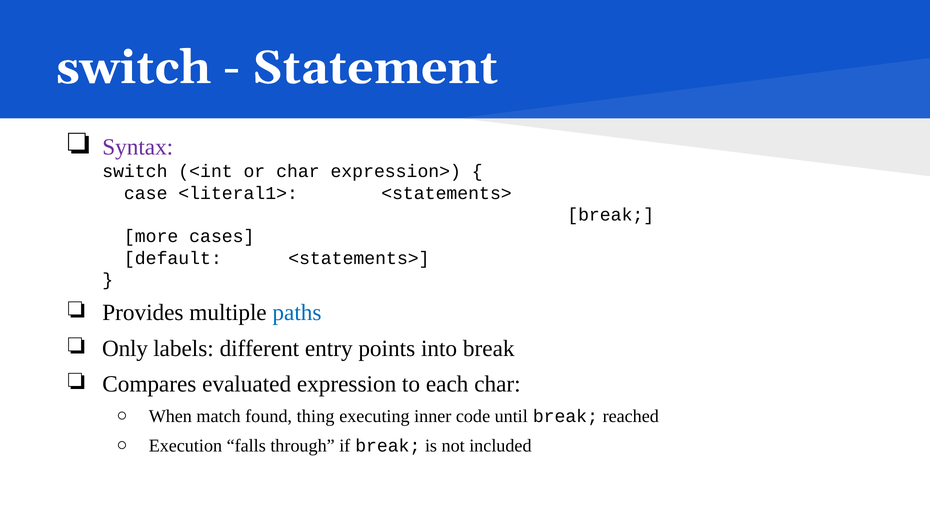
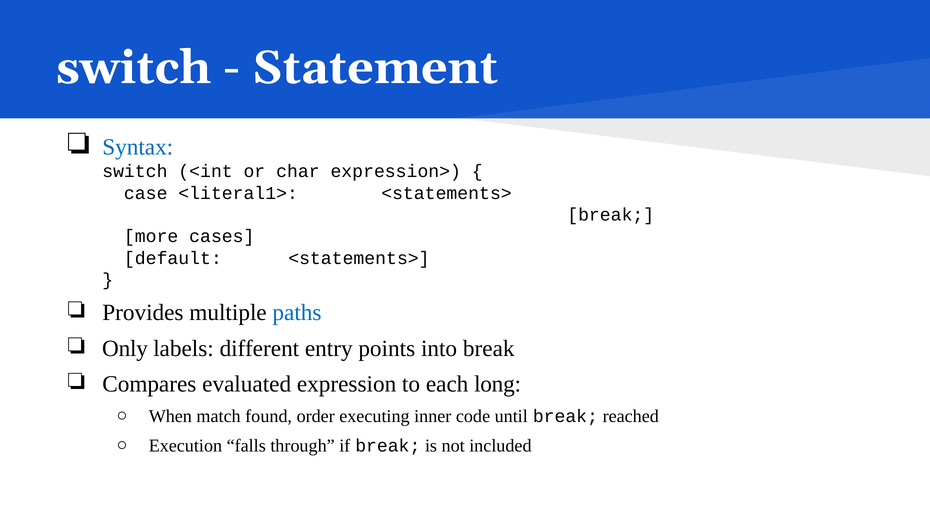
Syntax colour: purple -> blue (138, 147)
each char: char -> long (498, 384)
thing: thing -> order (316, 416)
